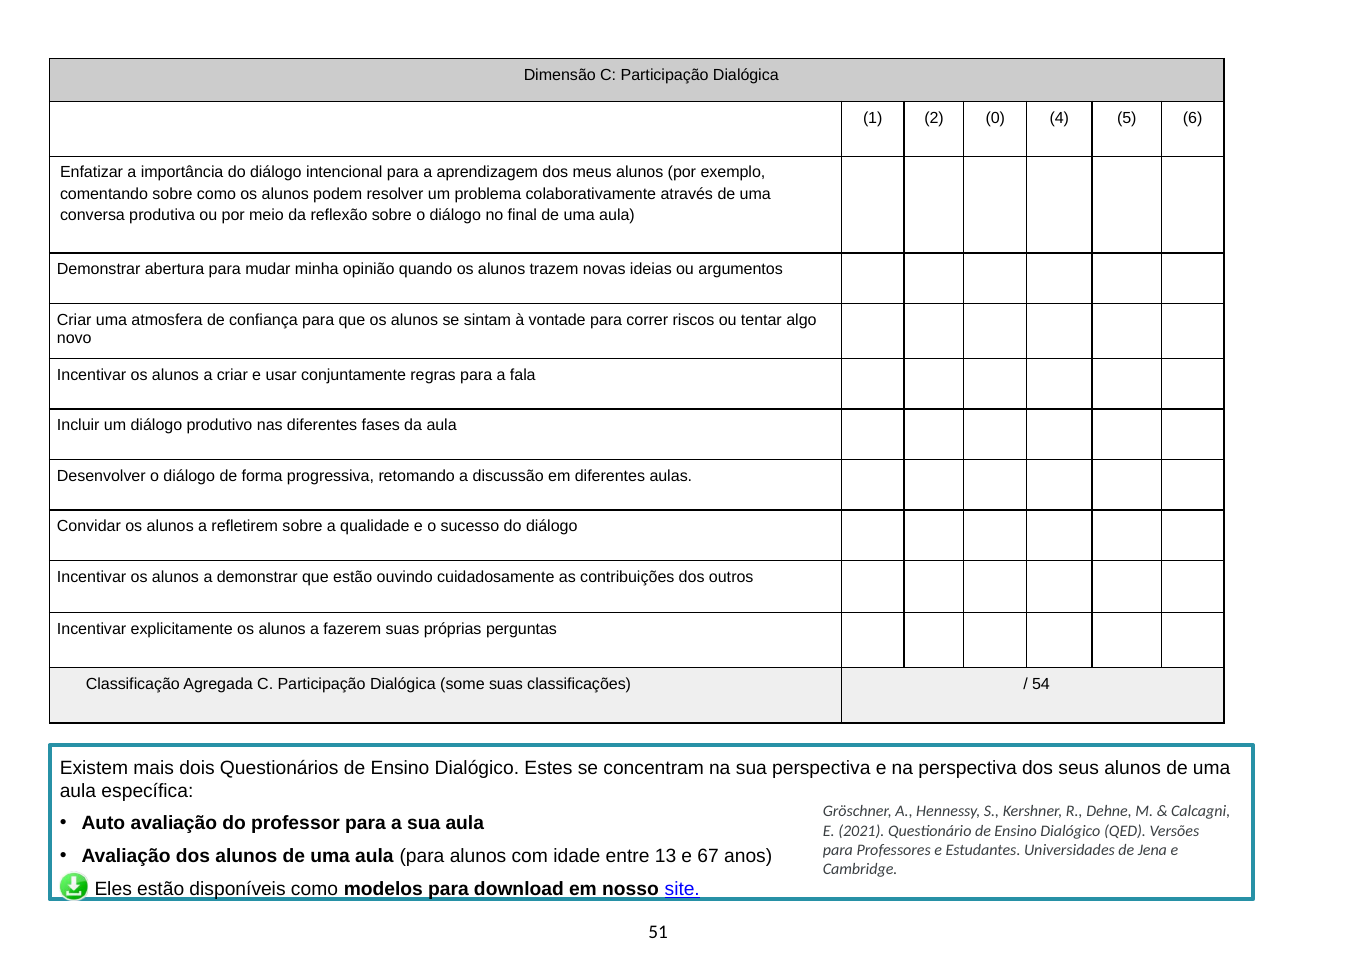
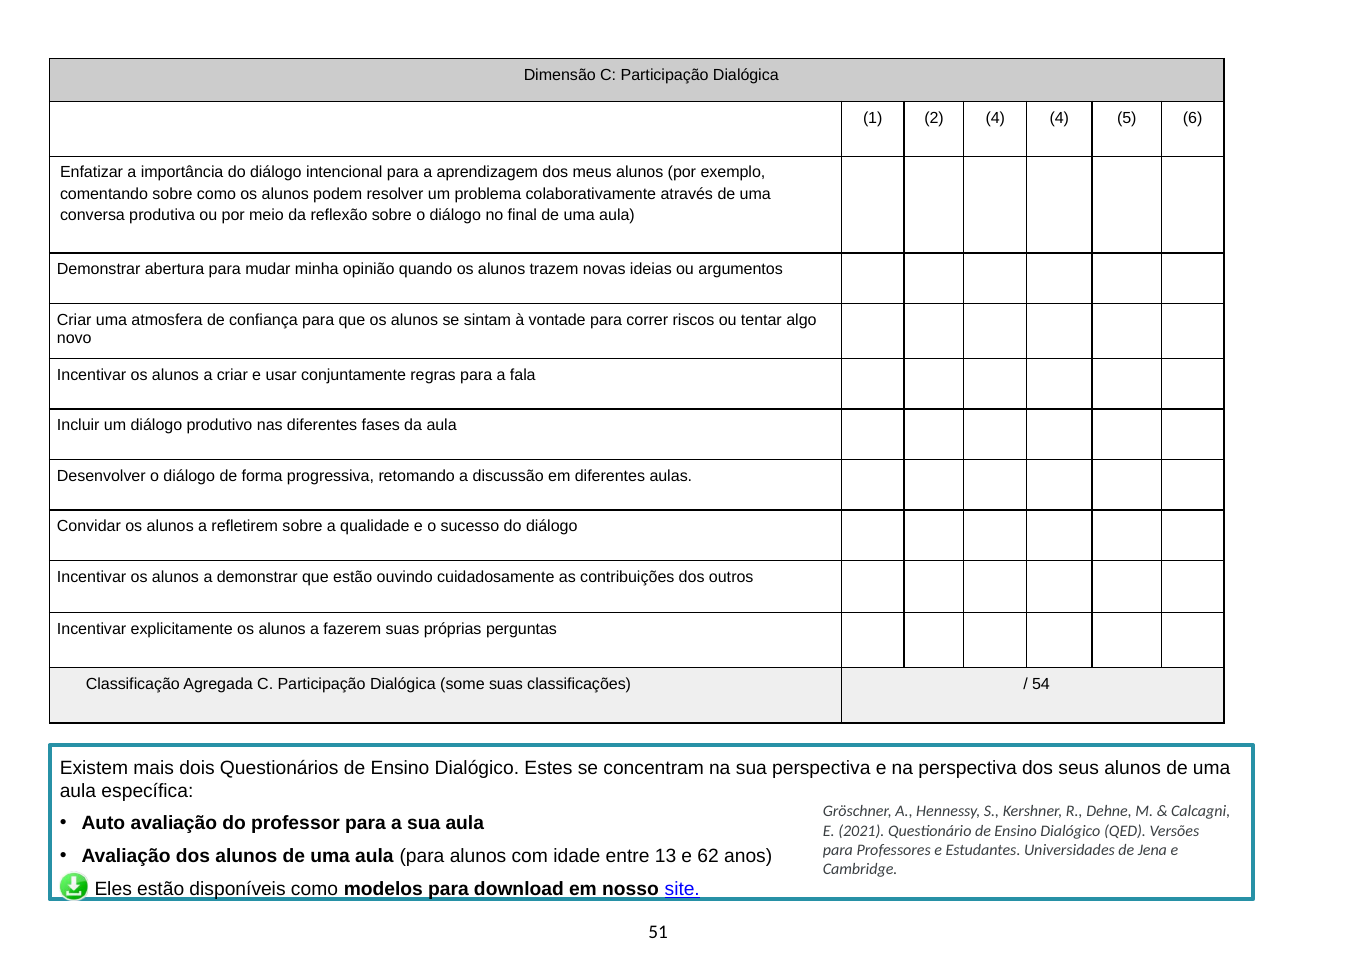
2 0: 0 -> 4 (995, 118)
67: 67 -> 62 (708, 857)
